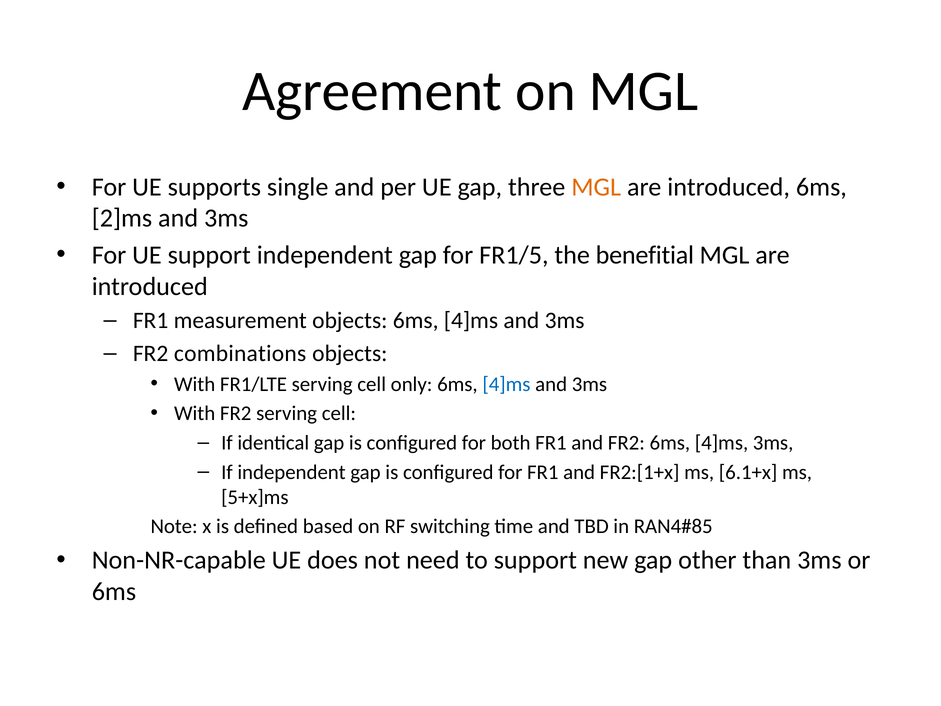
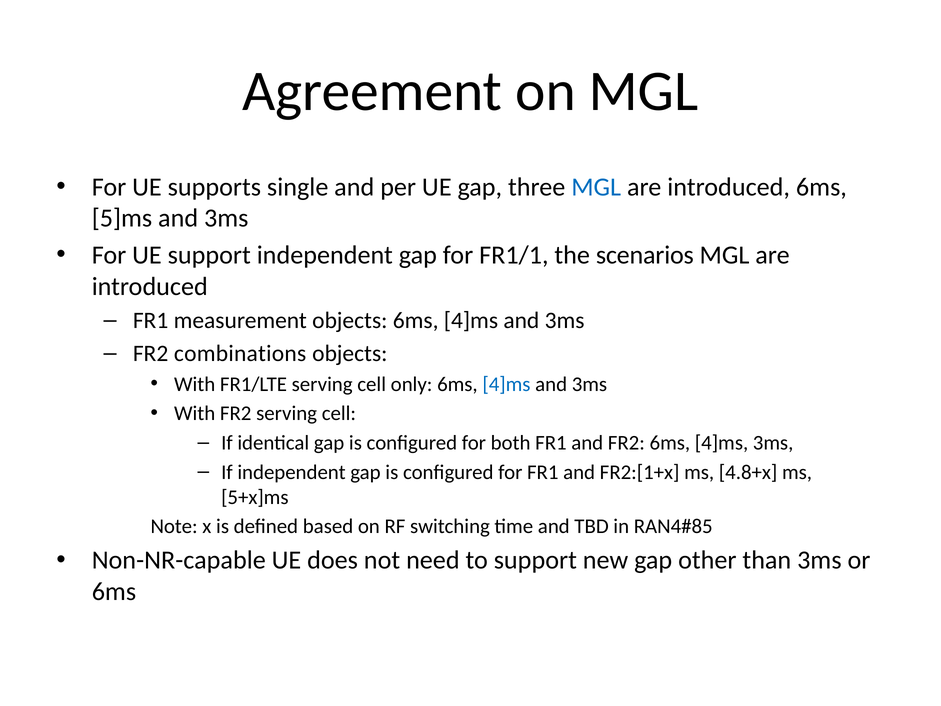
MGL colour: orange -> blue (596, 187)
2]ms: 2]ms -> 5]ms (122, 218)
FR1/5: FR1/5 -> FR1/1 (514, 255)
benefitial: benefitial -> scenarios (645, 255)
6.1+x: 6.1+x -> 4.8+x (748, 472)
